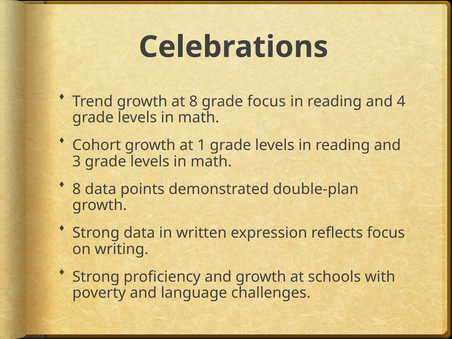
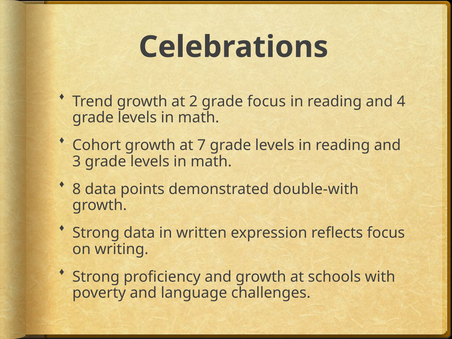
at 8: 8 -> 2 (193, 101)
1: 1 -> 7 (202, 145)
double-plan: double-plan -> double-with (316, 189)
